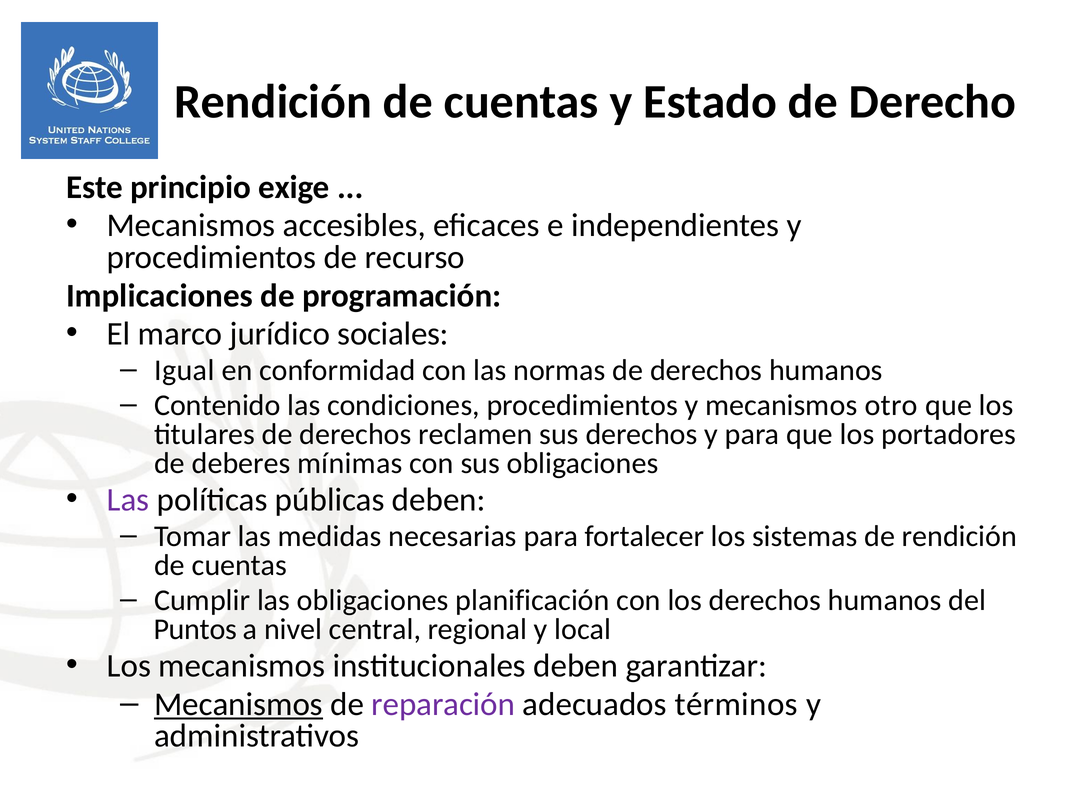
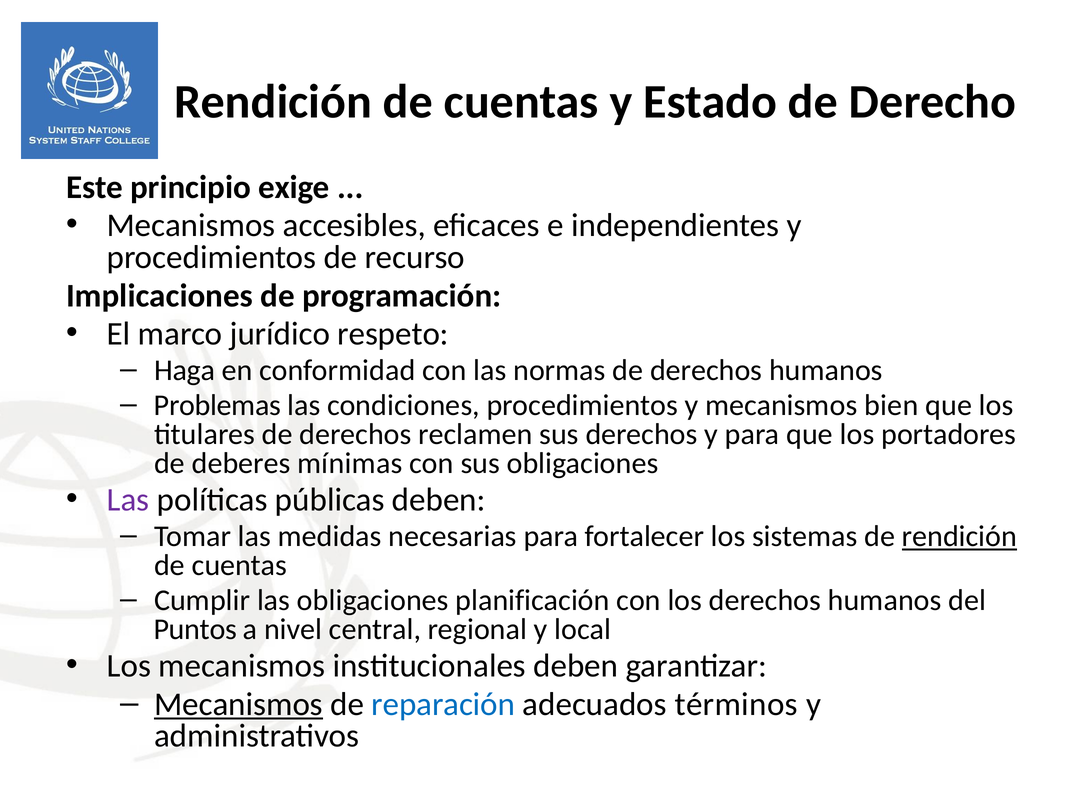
sociales: sociales -> respeto (393, 334)
Igual: Igual -> Haga (185, 371)
Contenido: Contenido -> Problemas (217, 405)
otro: otro -> bien (891, 405)
rendición underline: none -> present (959, 537)
reparación colour: purple -> blue (443, 705)
